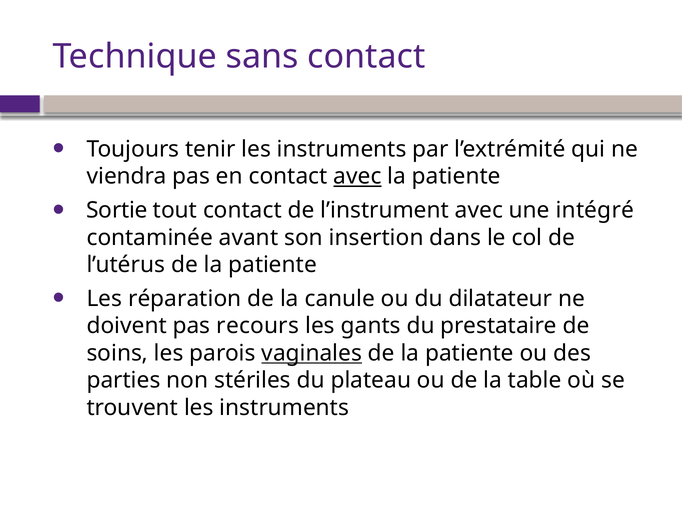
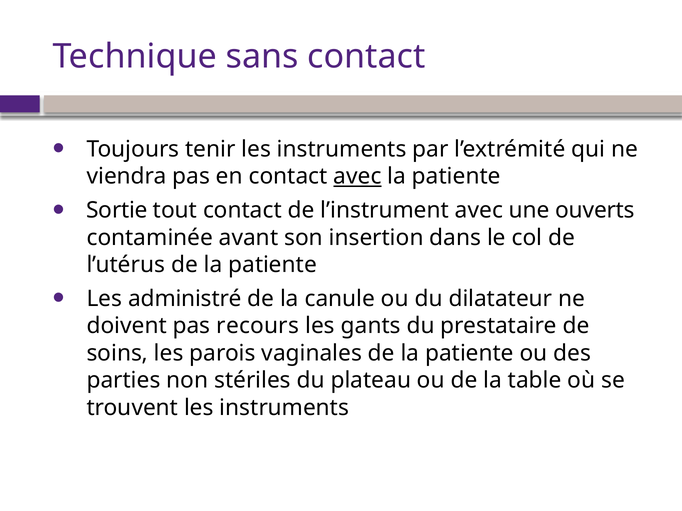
intégré: intégré -> ouverts (595, 211)
réparation: réparation -> administré (185, 299)
vaginales underline: present -> none (312, 354)
